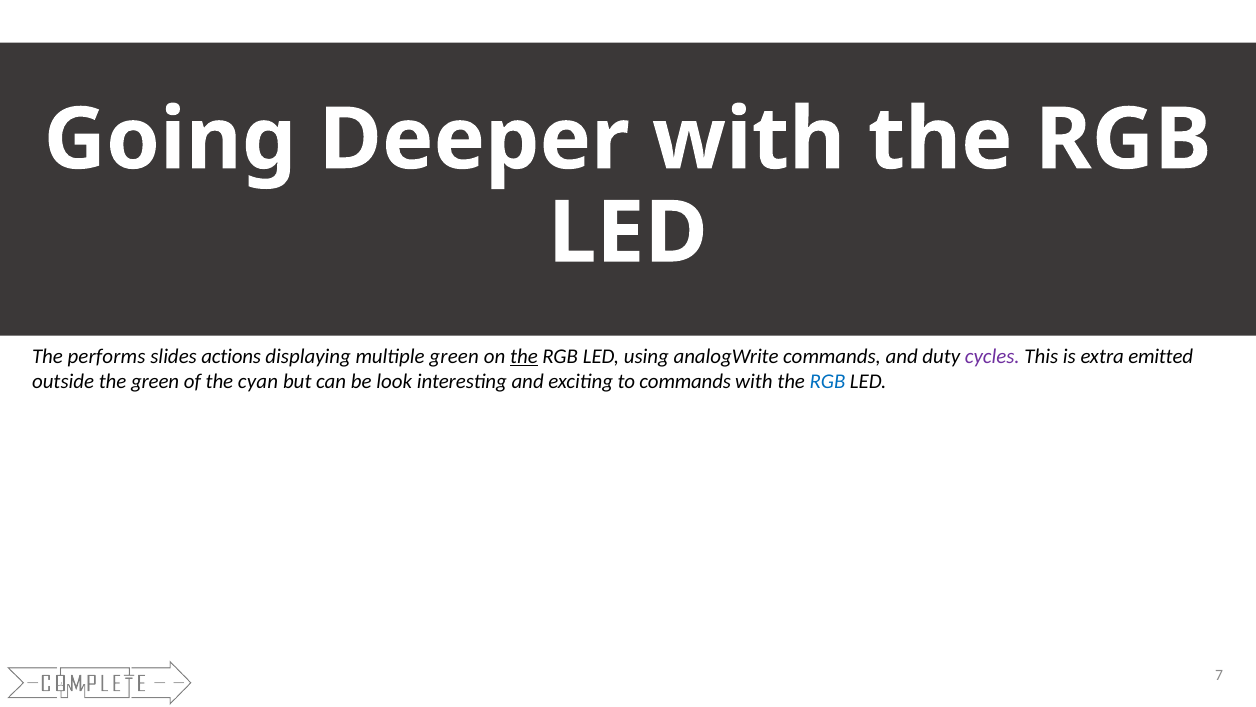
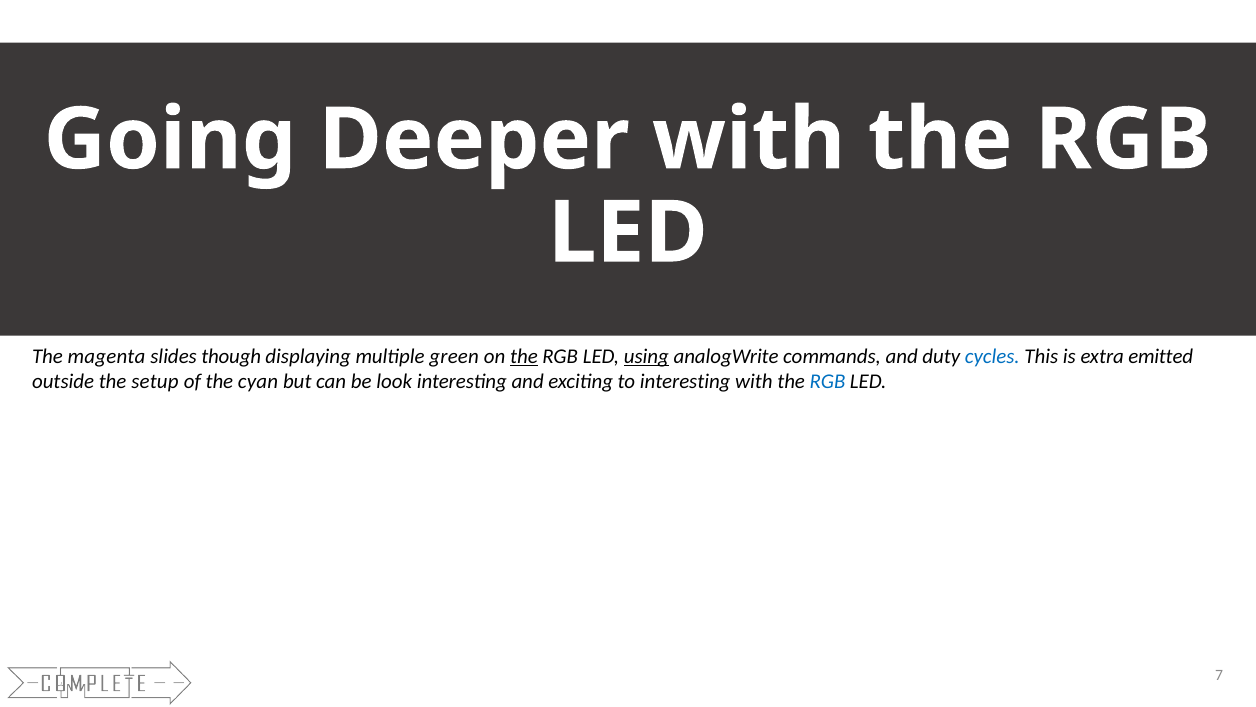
performs: performs -> magenta (107, 356)
actions: actions -> though (231, 356)
using underline: none -> present (646, 356)
cycles colour: purple -> blue (992, 356)
the green: green -> setup (155, 382)
to commands: commands -> interesting (685, 382)
